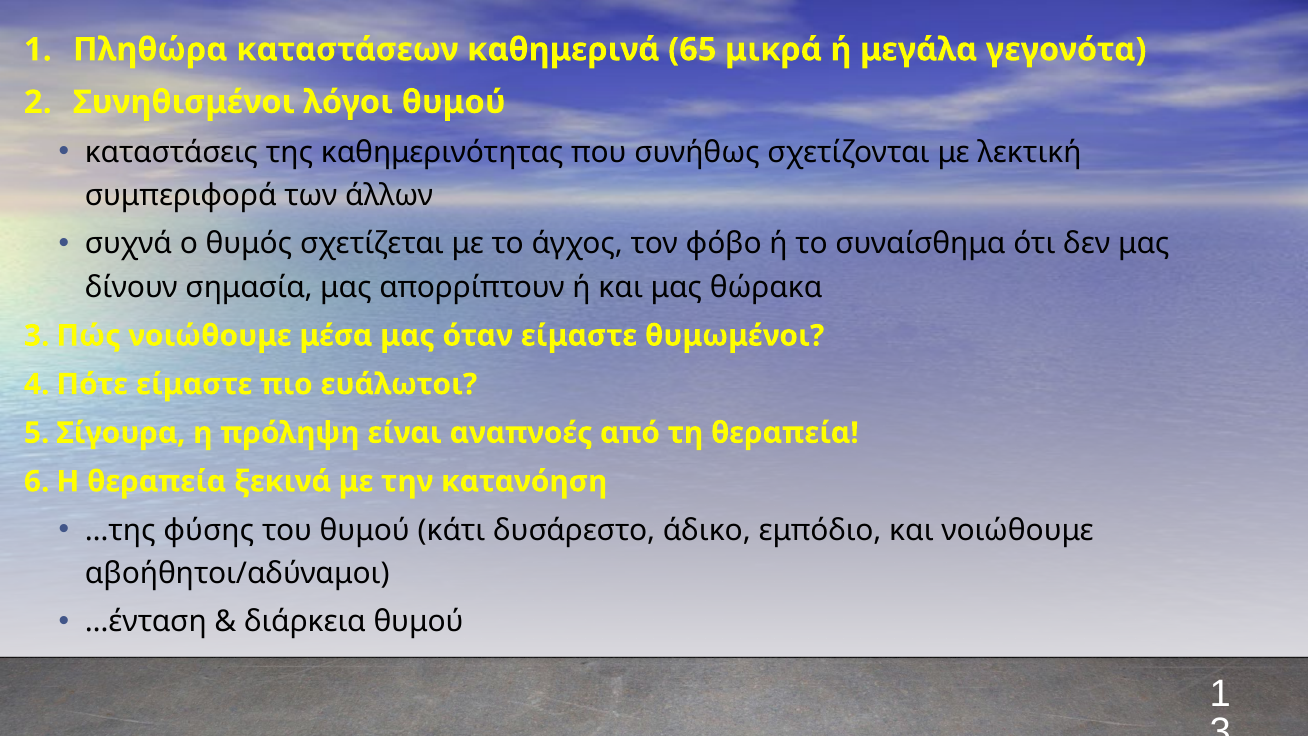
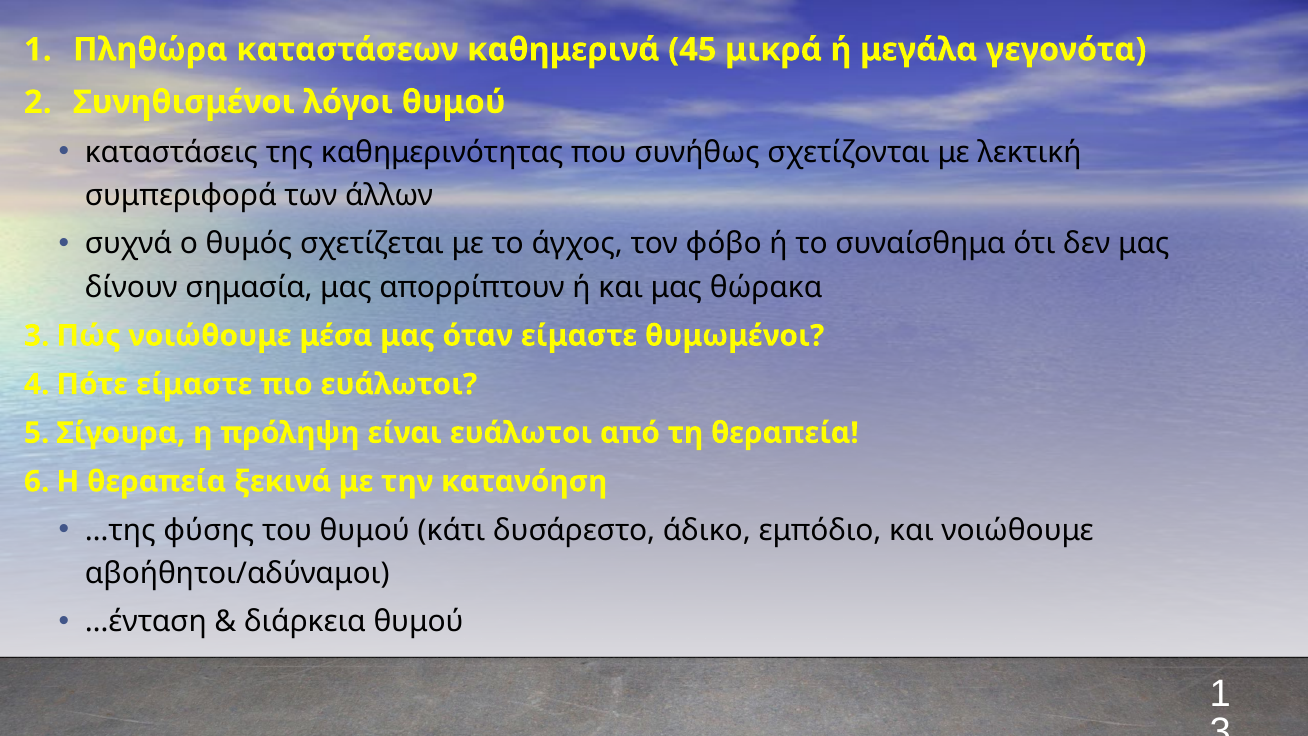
65: 65 -> 45 (692, 50)
είναι αναπνοές: αναπνοές -> ευάλωτοι (521, 433)
